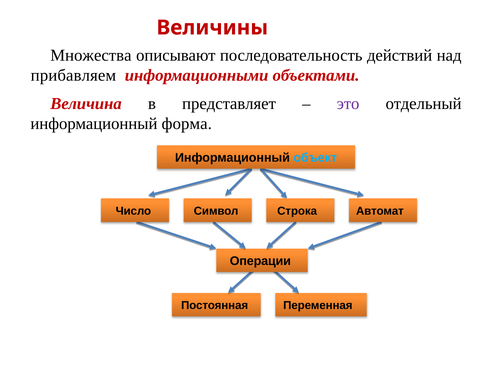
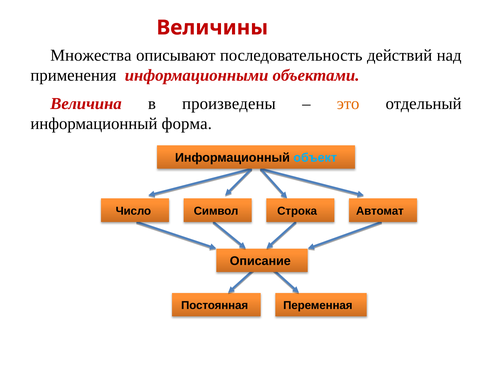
прибавляем: прибавляем -> применения (73, 75)
представляет: представляет -> произведены (229, 104)
это colour: purple -> orange (348, 104)
Операции: Операции -> Описание (260, 261)
